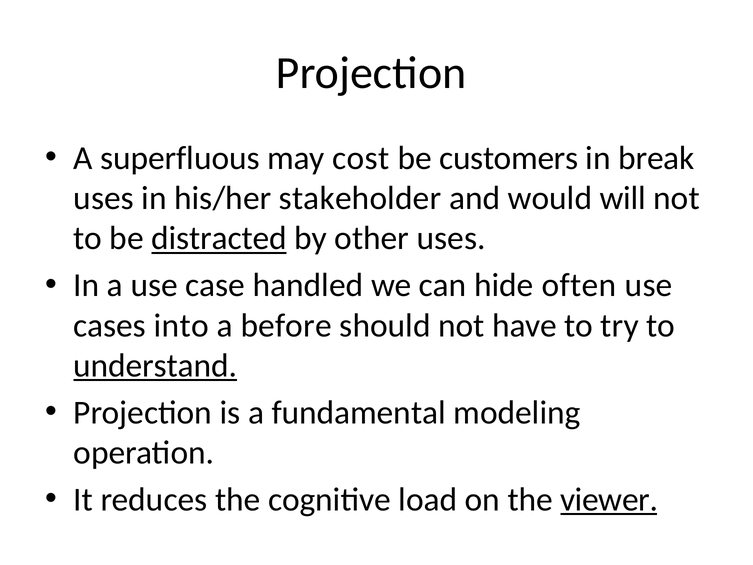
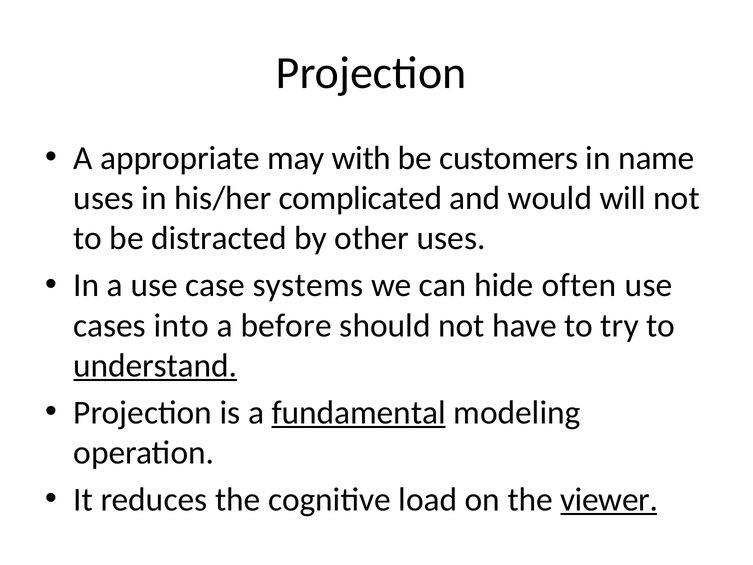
superfluous: superfluous -> appropriate (180, 158)
cost: cost -> with (361, 158)
break: break -> name (656, 158)
stakeholder: stakeholder -> complicated (360, 198)
distracted underline: present -> none (219, 238)
handled: handled -> systems (308, 285)
fundamental underline: none -> present (359, 412)
